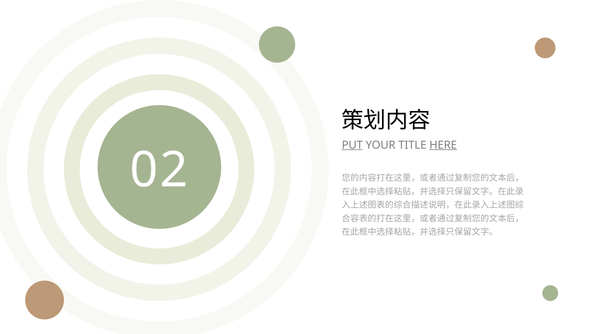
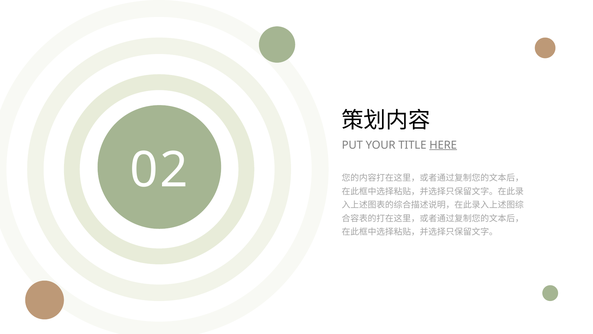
PUT underline: present -> none (352, 145)
